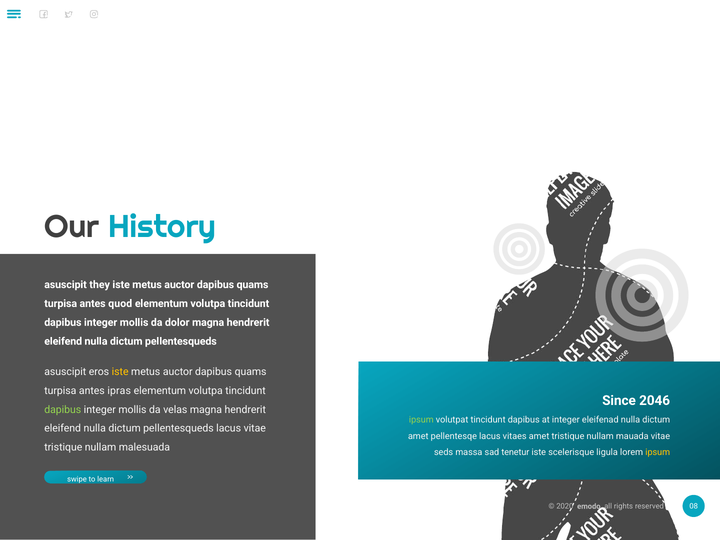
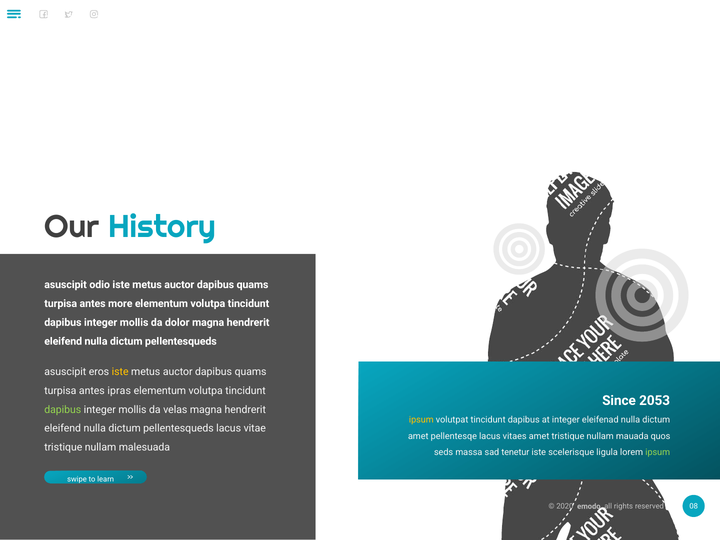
they: they -> odio (100, 285)
quod: quod -> more (120, 304)
2046: 2046 -> 2053 (655, 400)
ipsum colour: light green -> yellow (421, 420)
mauada vitae: vitae -> quos (660, 436)
ipsum colour: yellow -> light green (658, 452)
